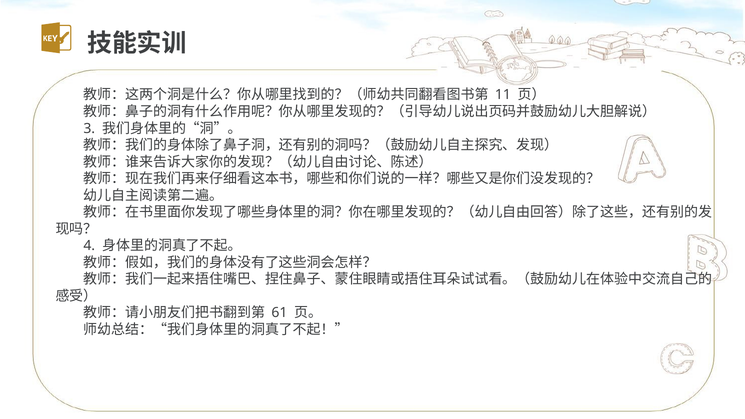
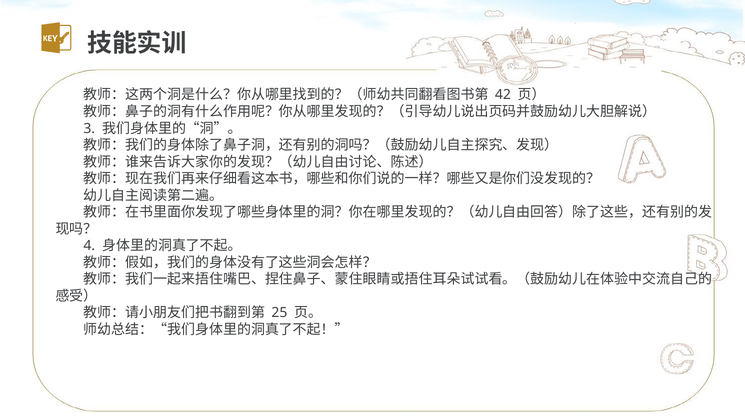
11: 11 -> 42 (503, 95)
61: 61 -> 25 (279, 313)
